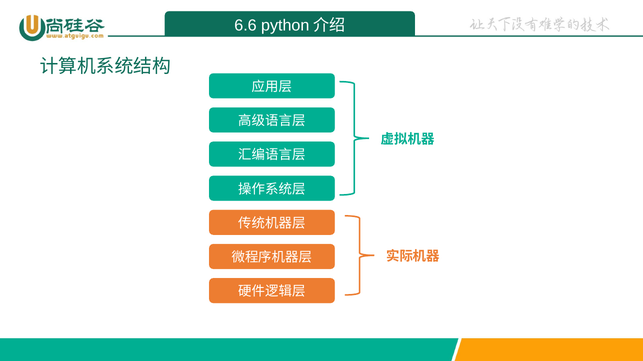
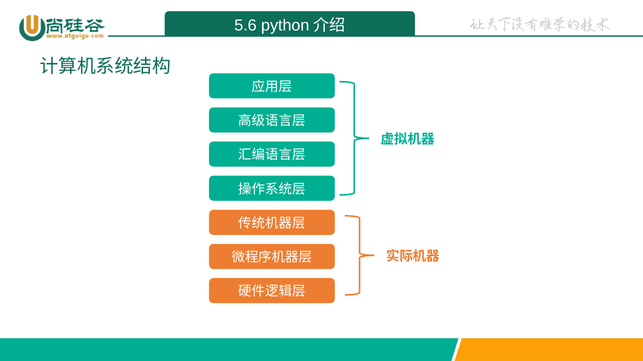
6.6: 6.6 -> 5.6 (245, 26)
